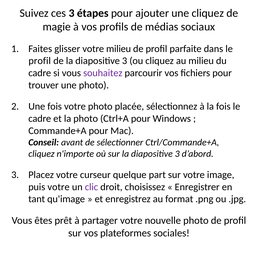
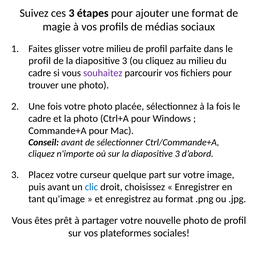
une cliquez: cliquez -> format (208, 13)
puis votre: votre -> avant (59, 187)
clic colour: purple -> blue (91, 187)
